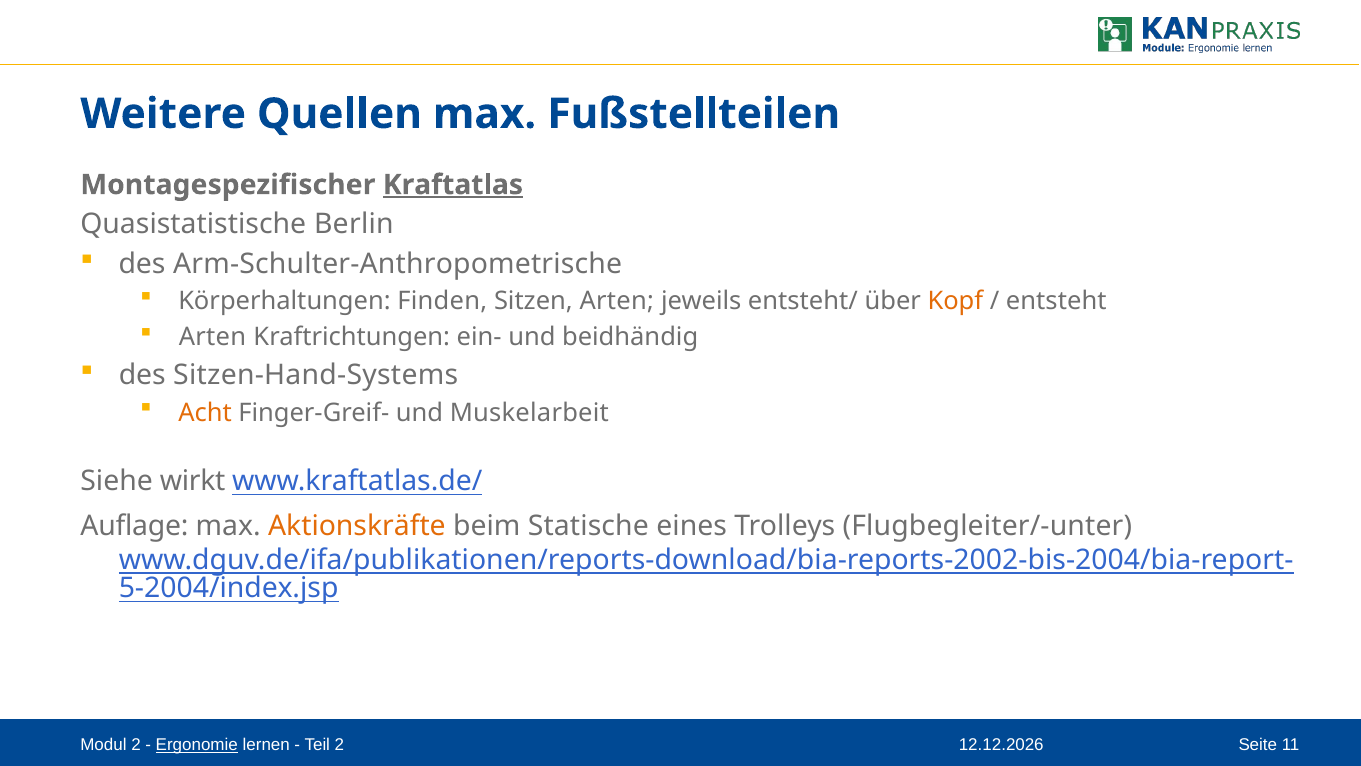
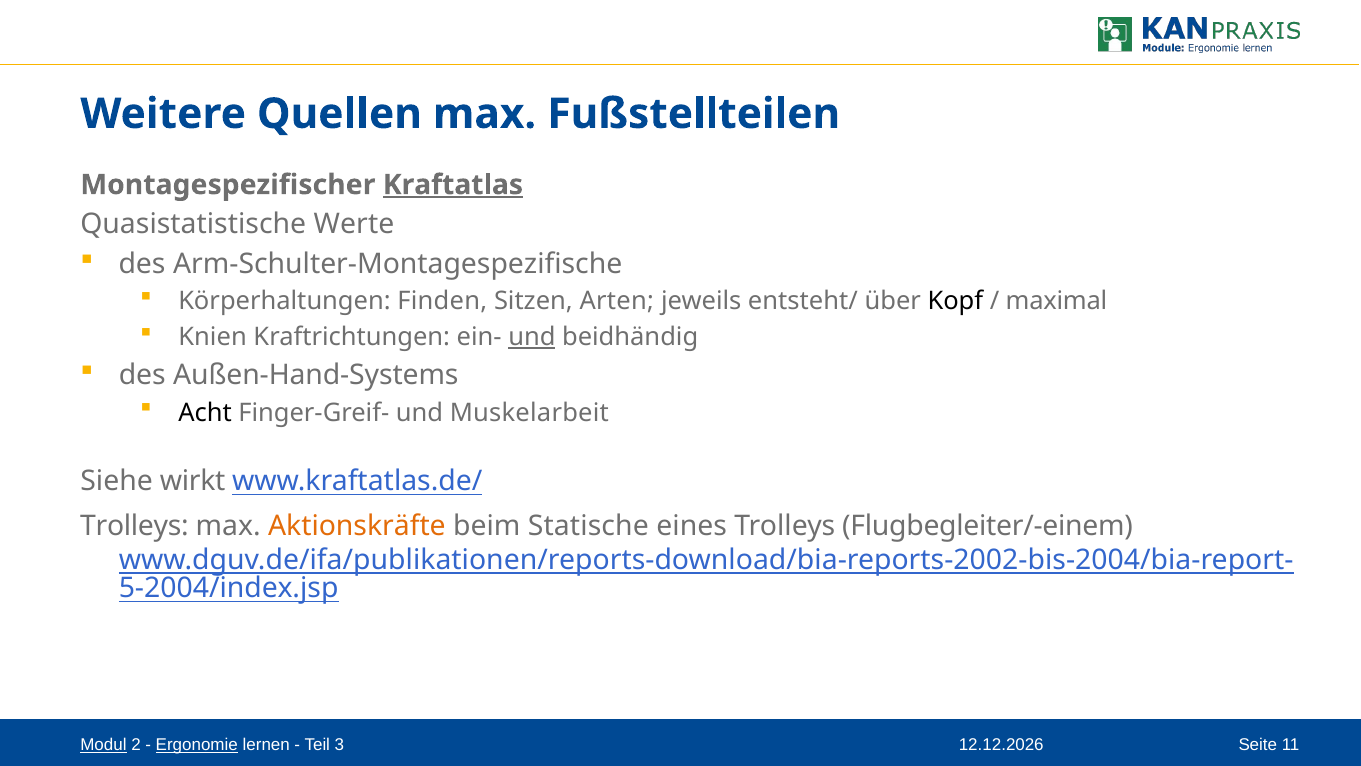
Berlin: Berlin -> Werte (354, 224)
Arm-Schulter-Anthropometrische: Arm-Schulter-Anthropometrische -> Arm-Schulter-Montagespezifische (398, 264)
Kopf colour: orange -> black (955, 301)
entsteht: entsteht -> maximal (1056, 301)
Arten: Arten -> Knien (213, 337)
und underline: none -> present (532, 337)
Sitzen-Hand-Systems: Sitzen-Hand-Systems -> Außen-Hand-Systems (316, 375)
Acht colour: orange -> black (205, 412)
Auflage: Auflage -> Trolleys (134, 526)
Flugbegleiter/-unter: Flugbegleiter/-unter -> Flugbegleiter/-einem (988, 526)
Modul underline: none -> present (103, 745)
Teil 2: 2 -> 3 (339, 745)
